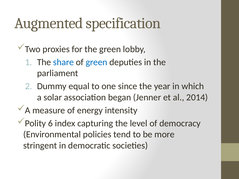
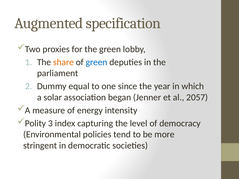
share colour: blue -> orange (63, 62)
2014: 2014 -> 2057 (197, 97)
6: 6 -> 3 (50, 123)
